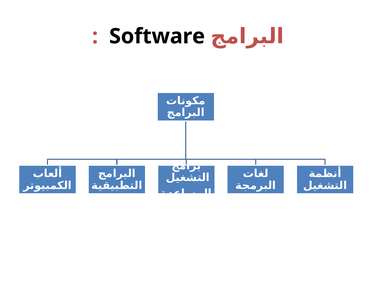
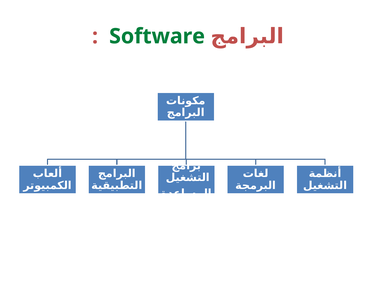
Software colour: black -> green (157, 36)
